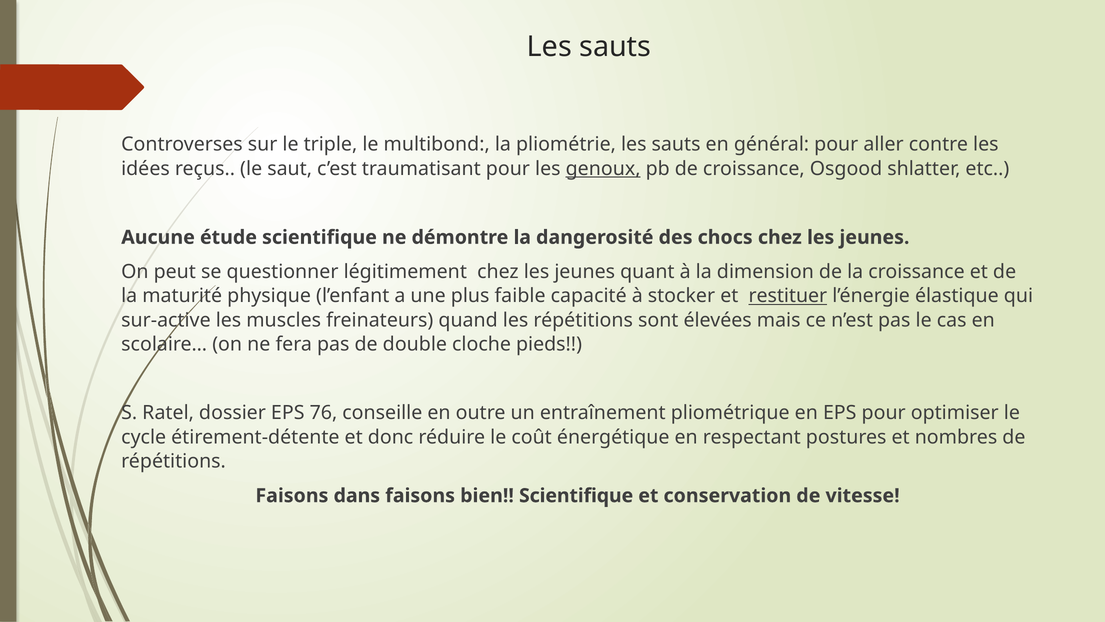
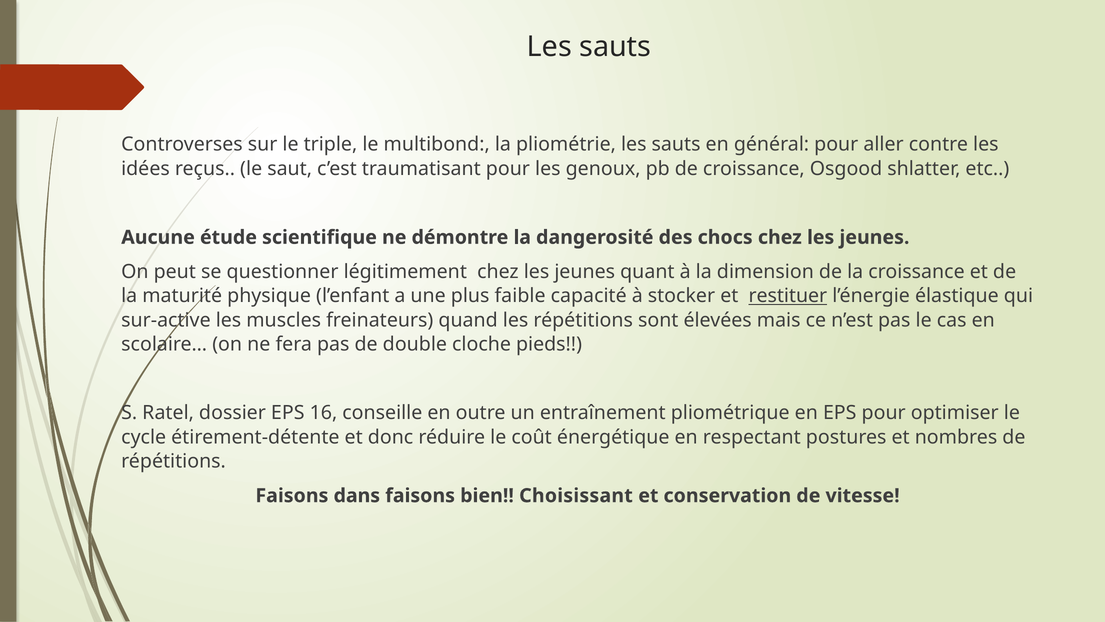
genoux underline: present -> none (603, 168)
76: 76 -> 16 (323, 413)
bien Scientifique: Scientifique -> Choisissant (576, 495)
